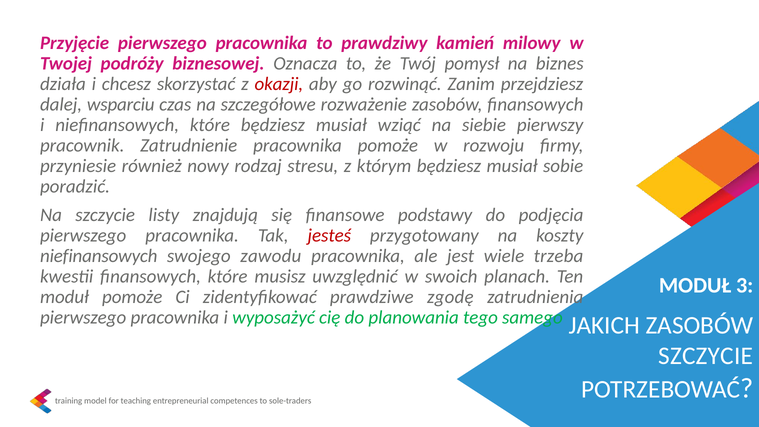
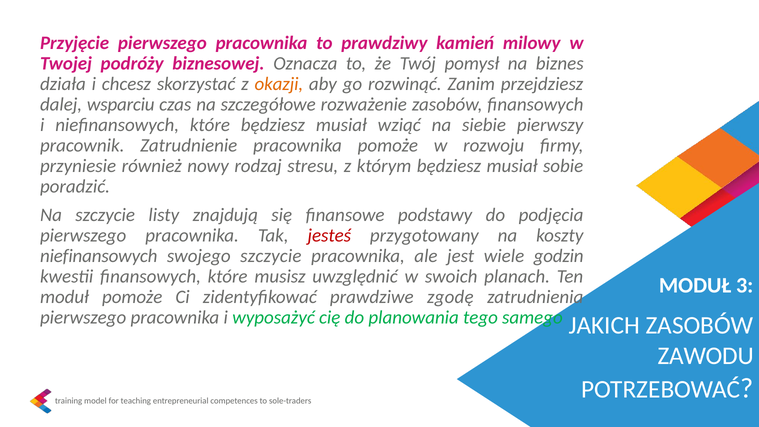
okazji colour: red -> orange (279, 84)
swojego zawodu: zawodu -> szczycie (271, 256)
trzeba: trzeba -> godzin (559, 256)
SZCZYCIE: SZCZYCIE -> ZAWODU (706, 356)
